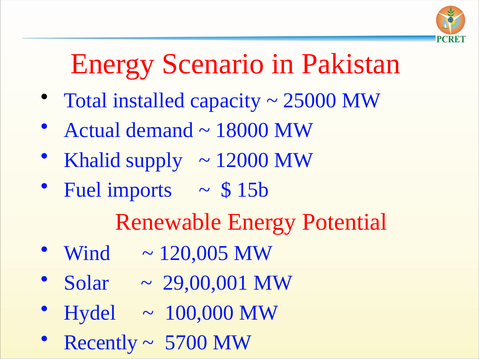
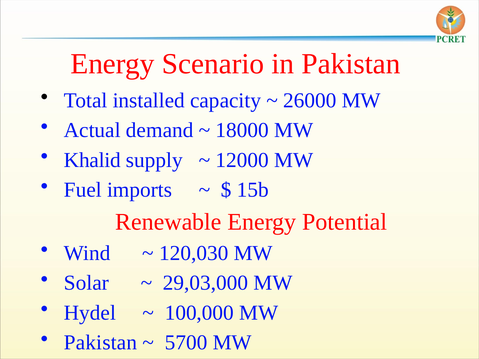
25000: 25000 -> 26000 (310, 100)
120,005: 120,005 -> 120,030 (194, 253)
29,00,001: 29,00,001 -> 29,03,000 (206, 283)
Recently: Recently -> Pakistan (101, 343)
